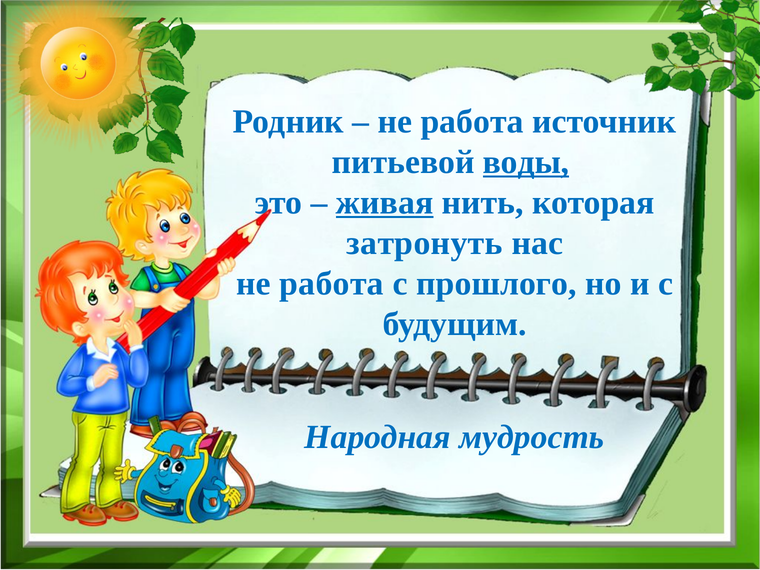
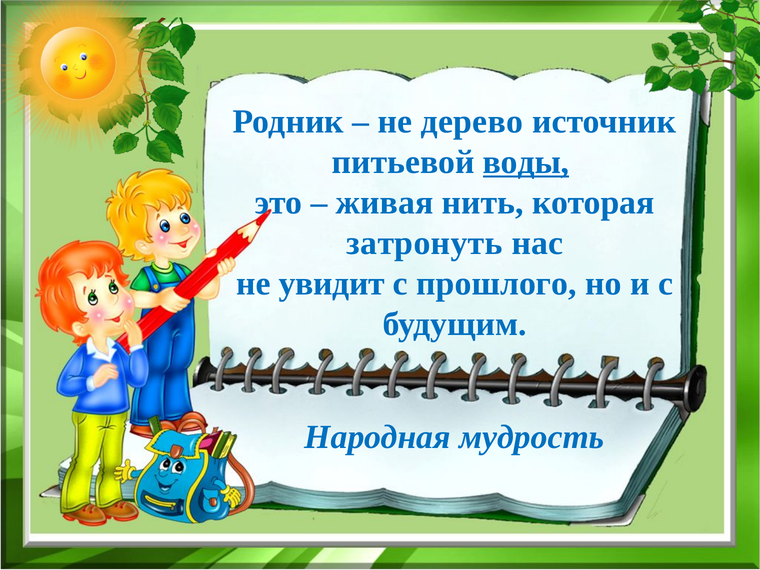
работа: работа -> дерево (472, 122)
живая underline: present -> none (385, 203)
работа: работа -> увидит (332, 284)
